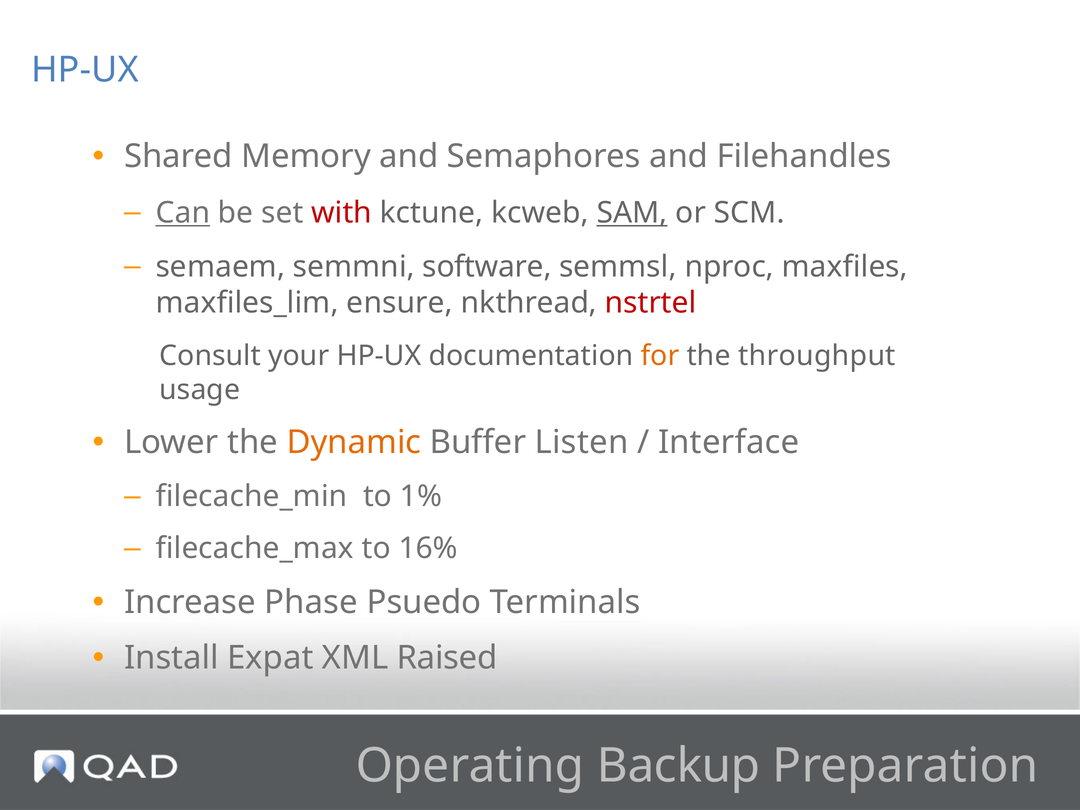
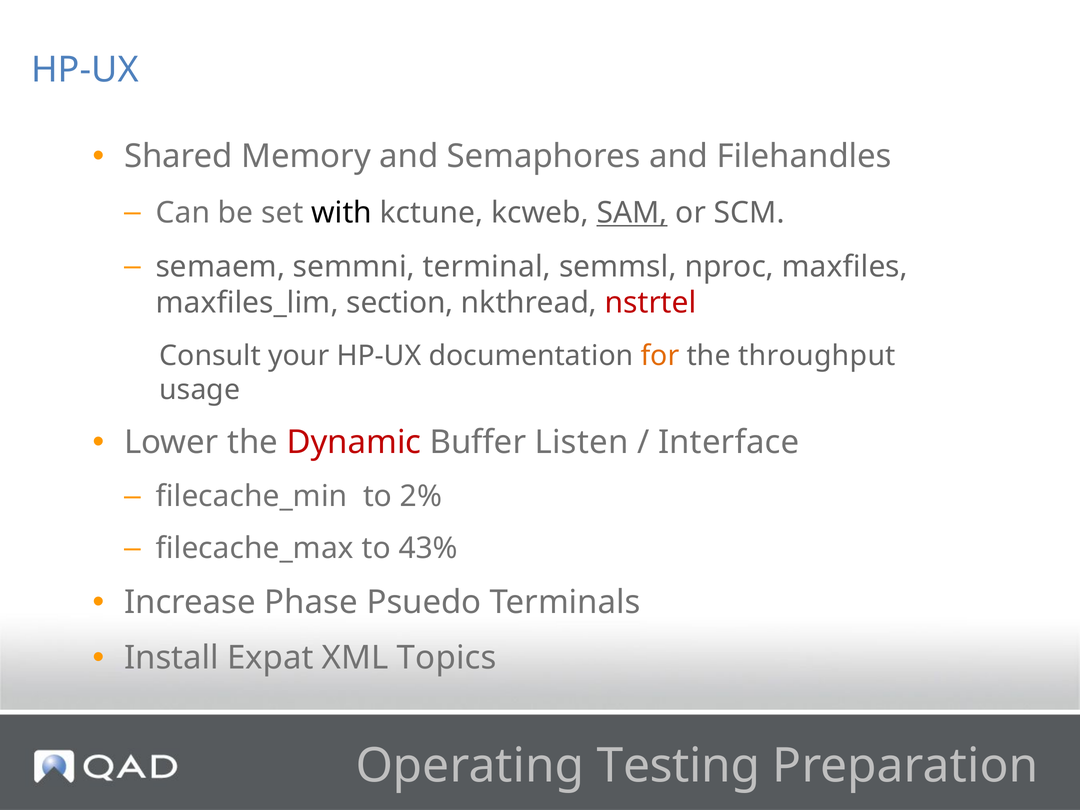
Can underline: present -> none (183, 213)
with colour: red -> black (342, 213)
software: software -> terminal (487, 267)
ensure: ensure -> section (400, 303)
Dynamic colour: orange -> red (354, 442)
1%: 1% -> 2% (421, 496)
16%: 16% -> 43% (428, 548)
Raised: Raised -> Topics (447, 658)
Backup: Backup -> Testing (679, 766)
